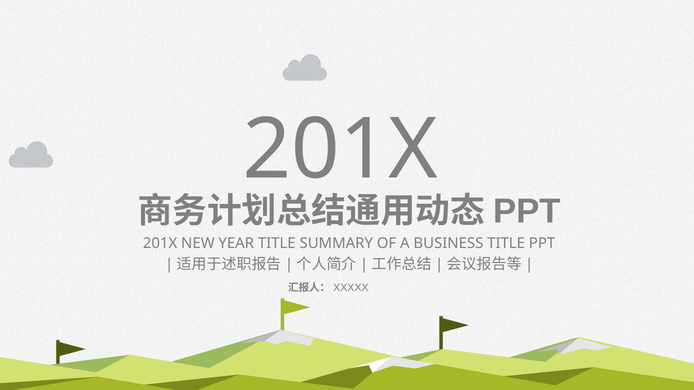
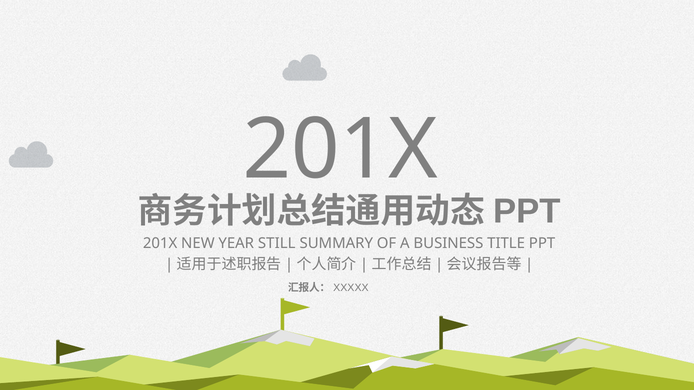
YEAR TITLE: TITLE -> STILL (277, 244)
